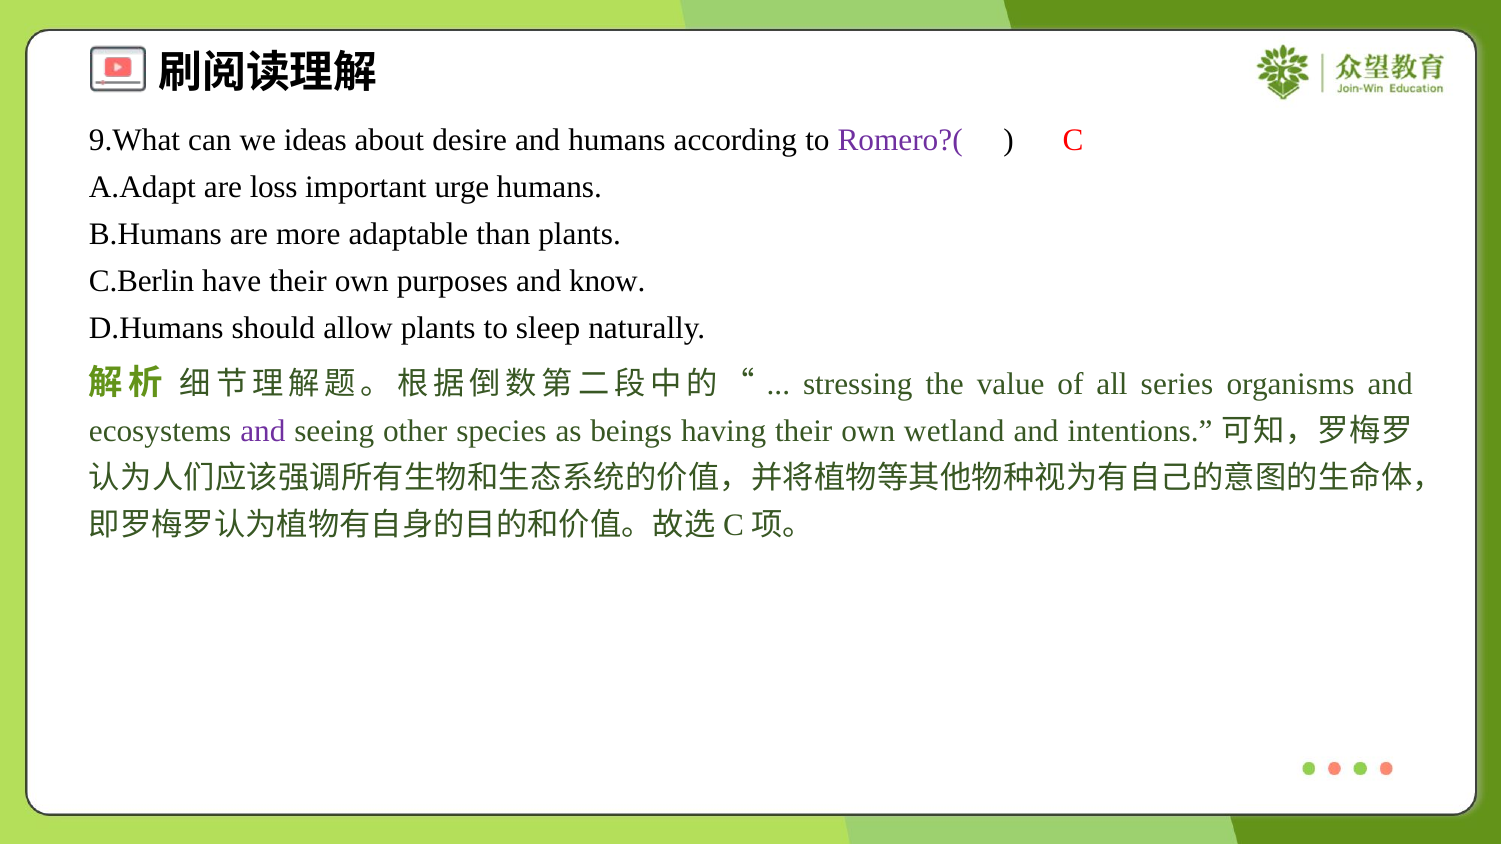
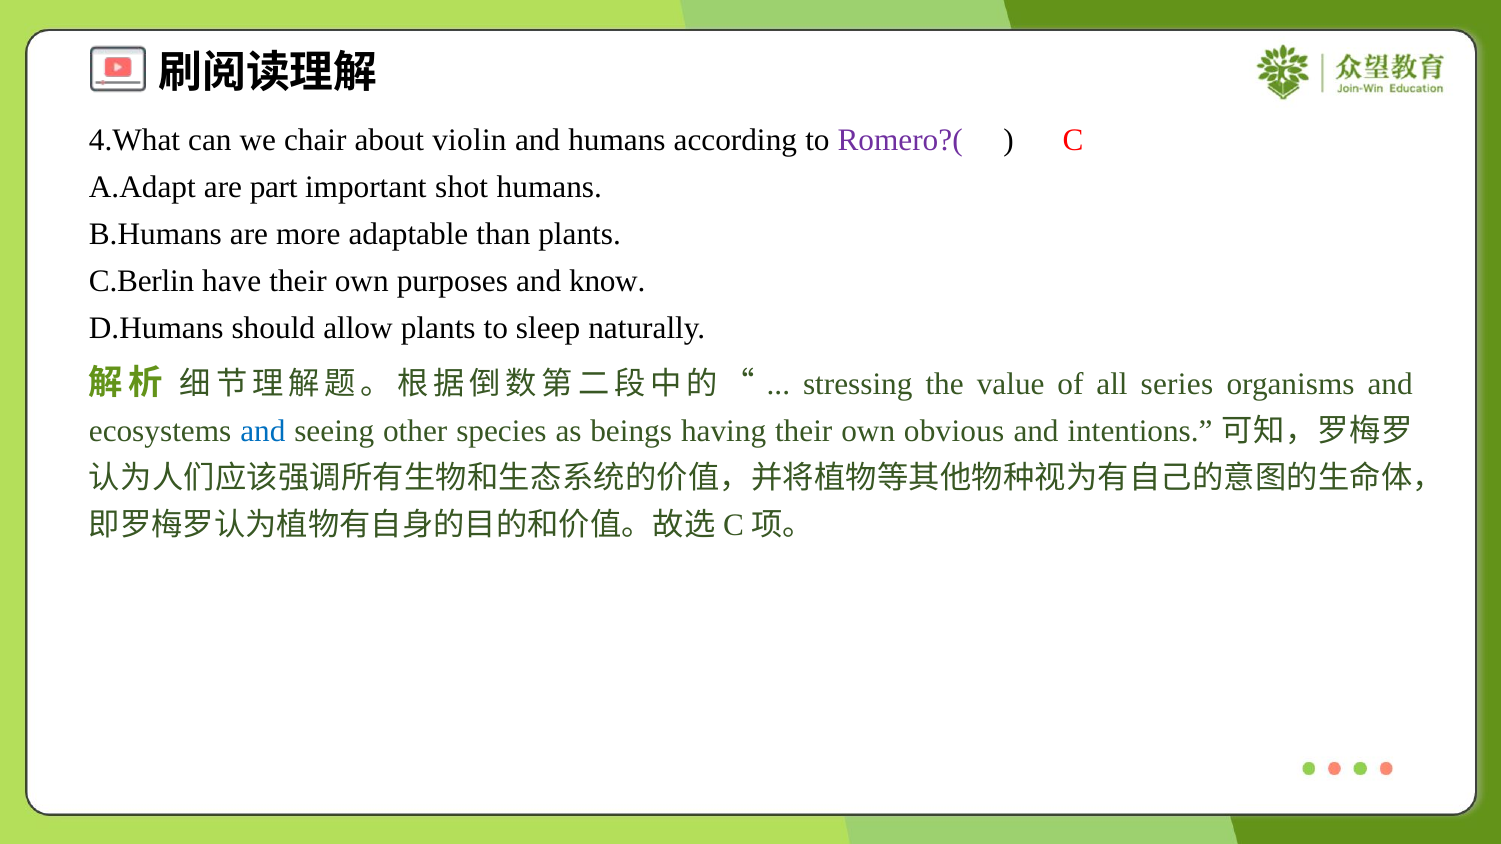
9.What: 9.What -> 4.What (134, 141)
ideas: ideas -> chair (315, 141)
desire: desire -> violin (469, 141)
loss: loss -> part (274, 188)
urge: urge -> shot (462, 188)
and colour: purple -> blue (263, 431)
wetland: wetland -> obvious (954, 431)
